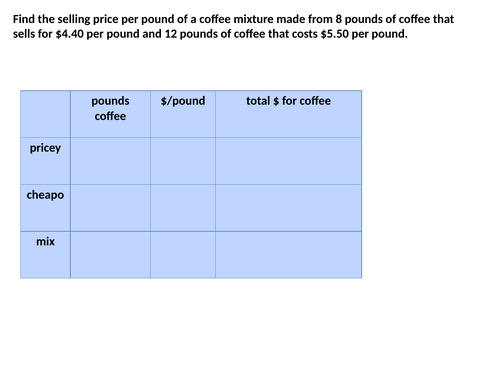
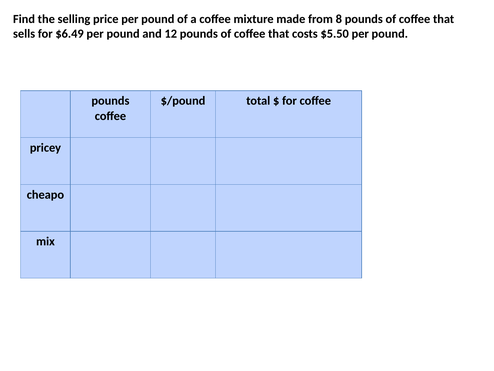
$4.40: $4.40 -> $6.49 (70, 34)
